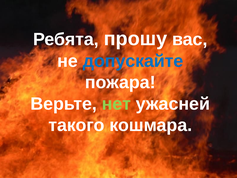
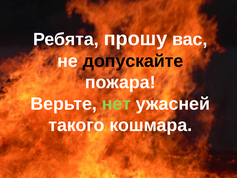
допускайте colour: blue -> black (133, 61)
